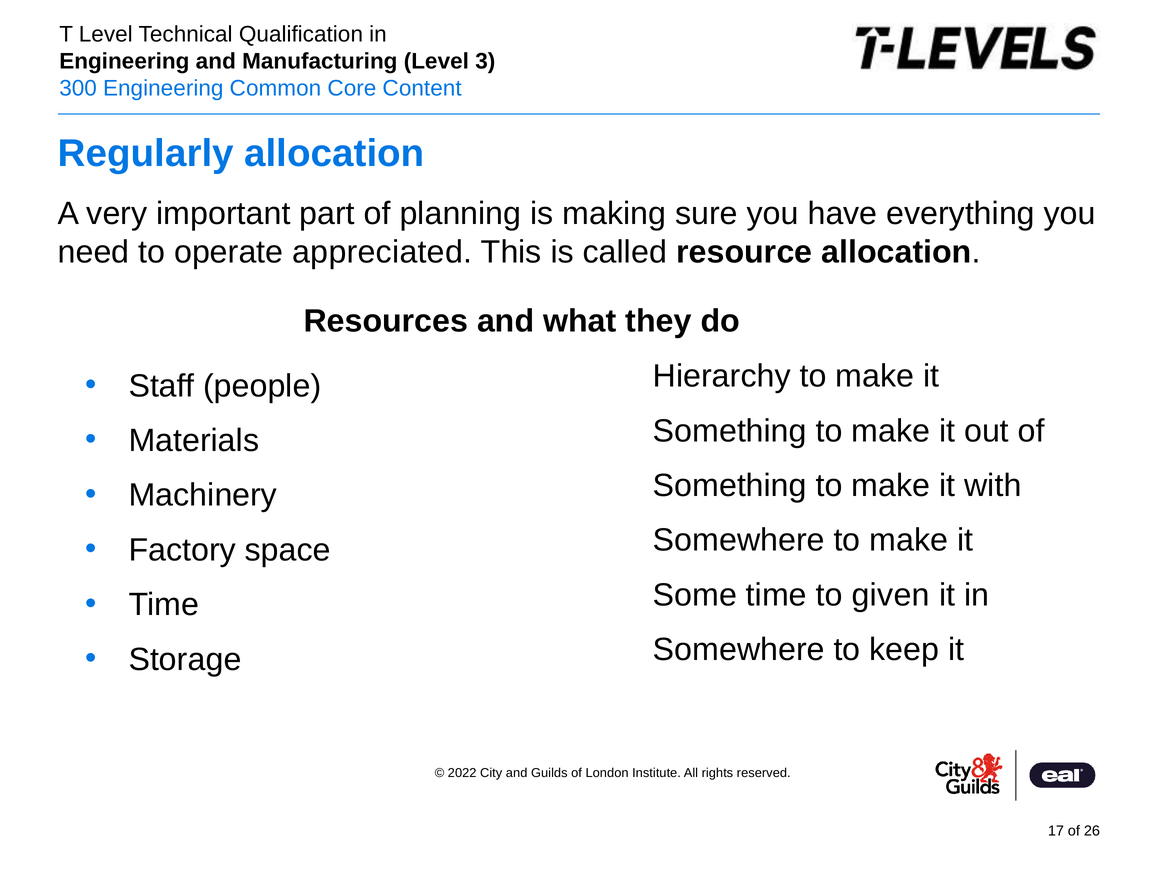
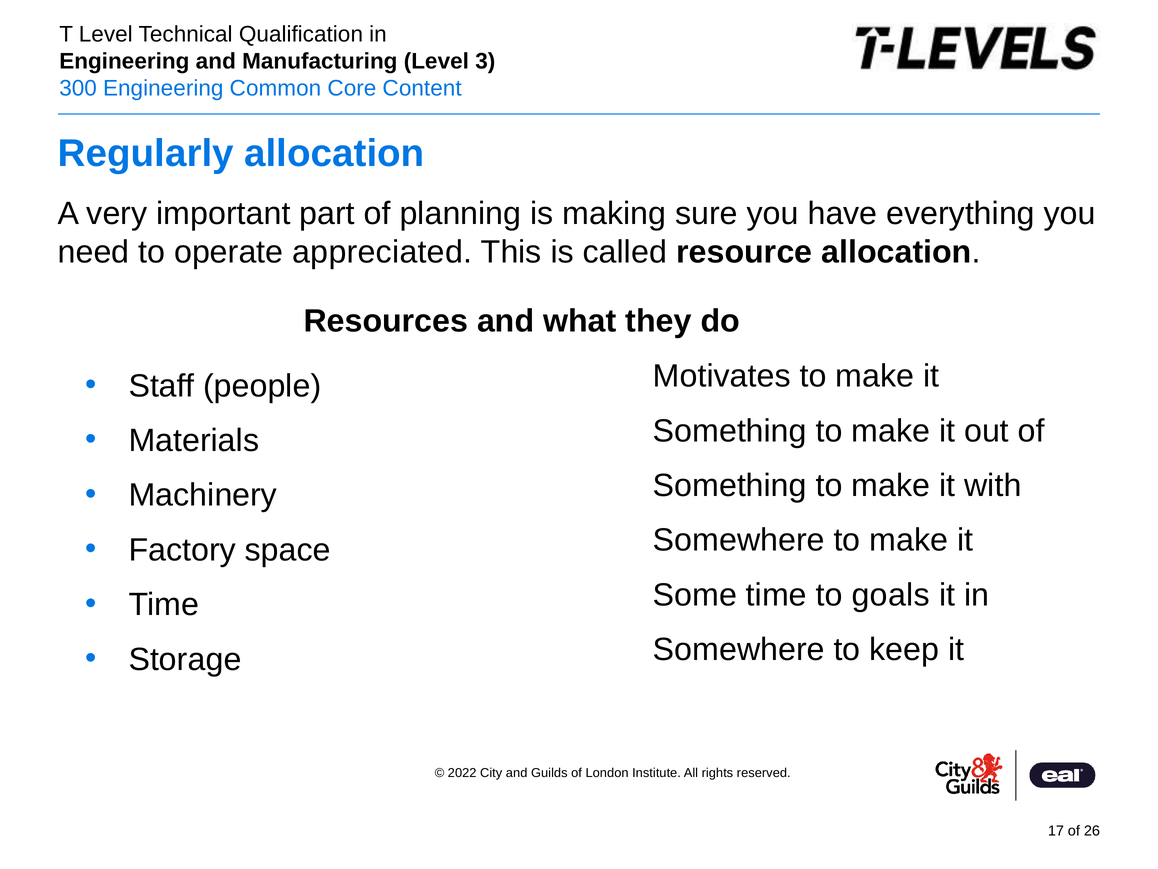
Hierarchy: Hierarchy -> Motivates (722, 376)
given: given -> goals (891, 595)
